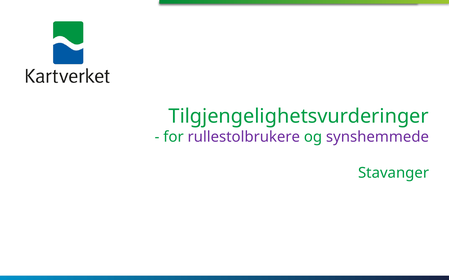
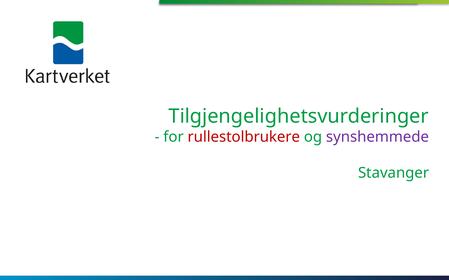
rullestolbrukere colour: purple -> red (244, 137)
